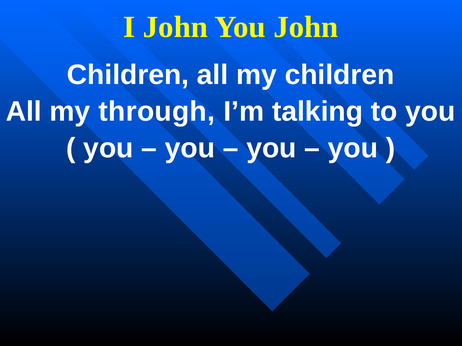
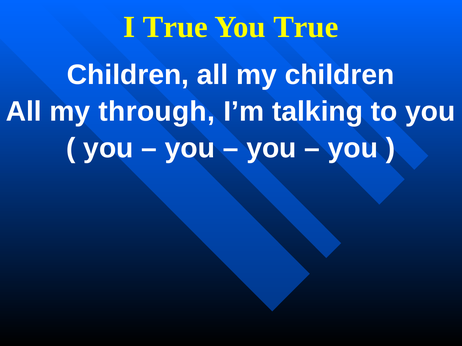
I John: John -> True (175, 27)
You John: John -> True (306, 27)
